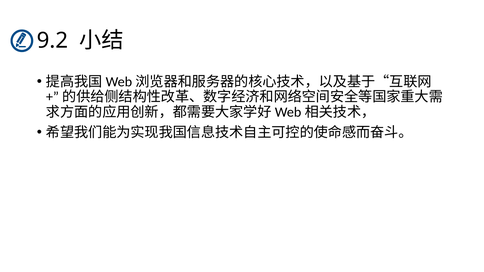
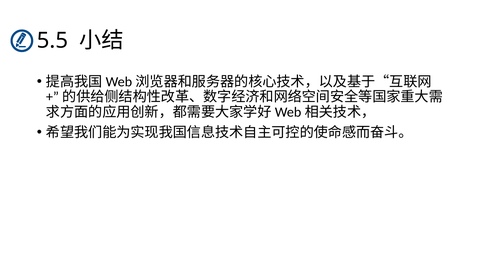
9.2: 9.2 -> 5.5 (53, 41)
